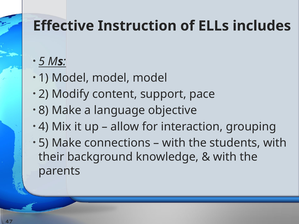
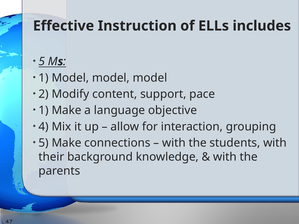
8: 8 -> 1 (44, 110)
